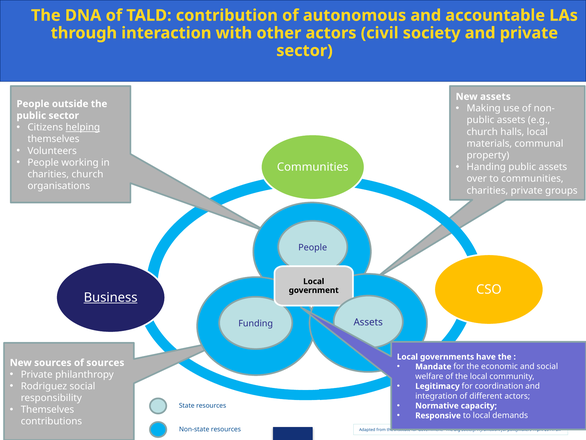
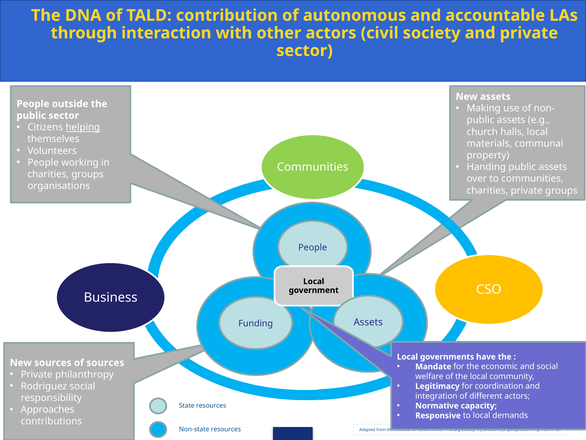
charities church: church -> groups (88, 174)
Business underline: present -> none (111, 297)
Themselves: Themselves -> Approaches (47, 409)
